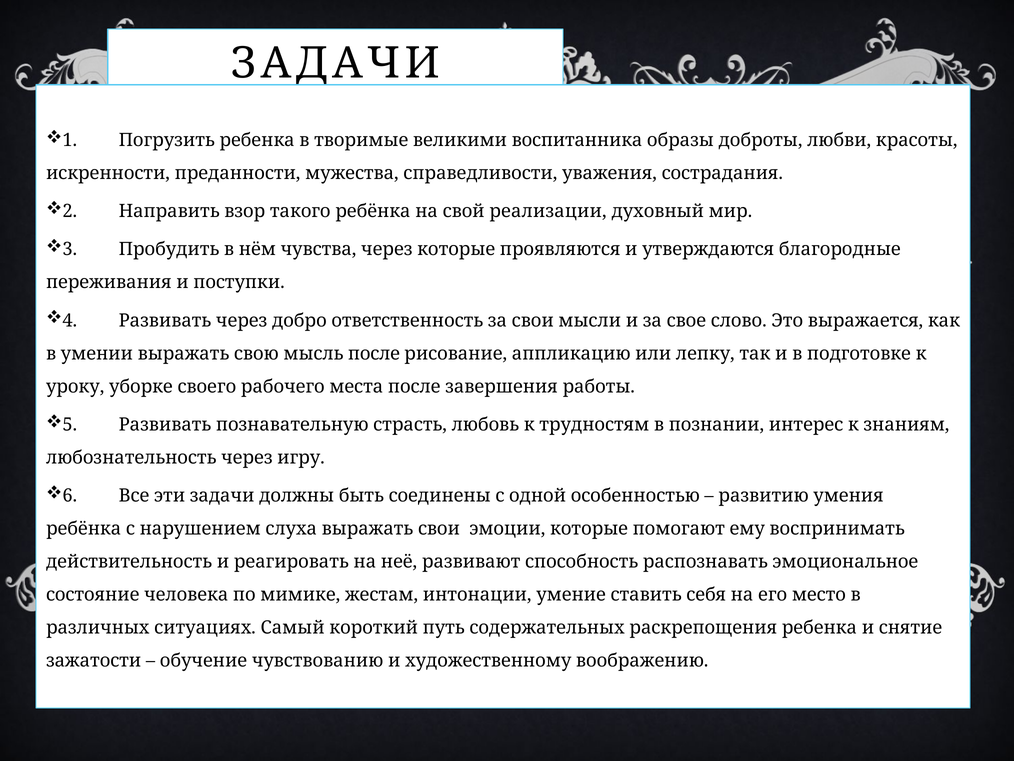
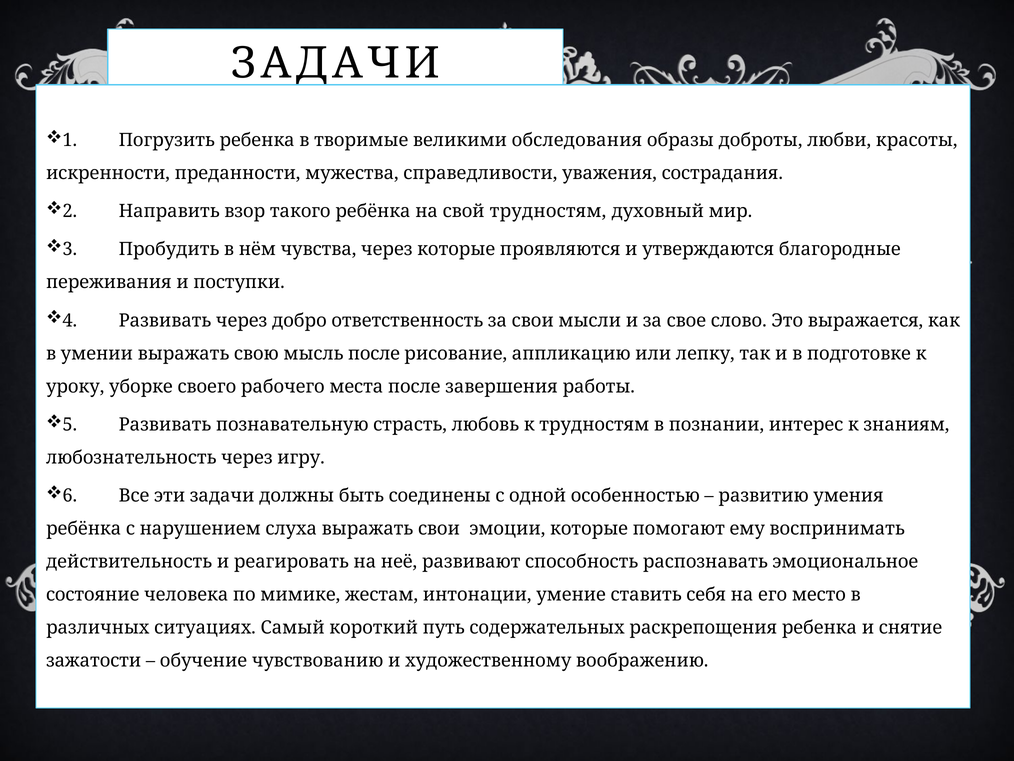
воспитанника: воспитанника -> обследования (577, 140)
свой реализации: реализации -> трудностям (548, 211)
